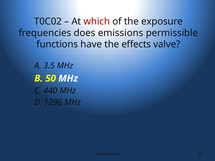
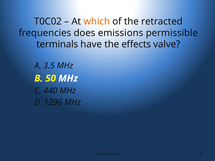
which colour: red -> orange (97, 21)
exposure: exposure -> retracted (162, 21)
functions: functions -> terminals (57, 44)
